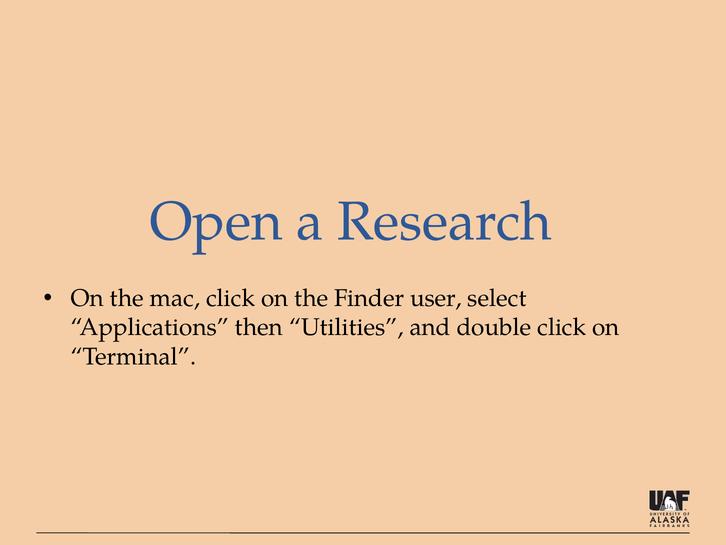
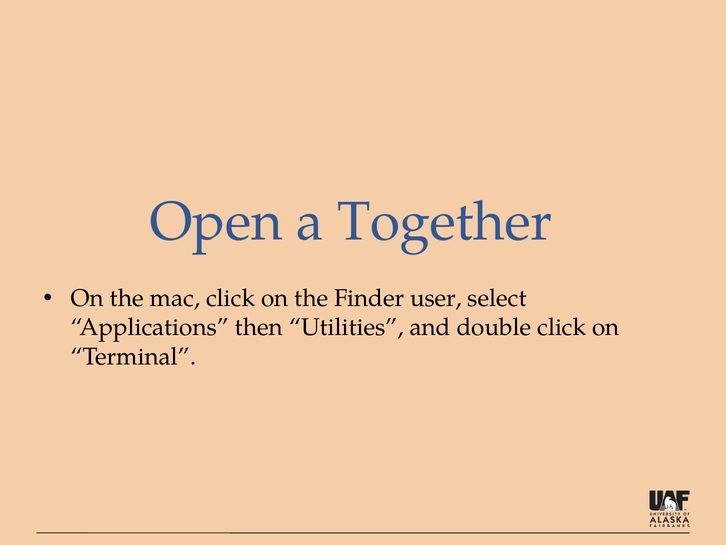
Research: Research -> Together (445, 222)
